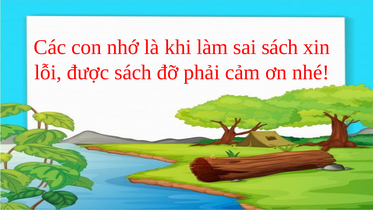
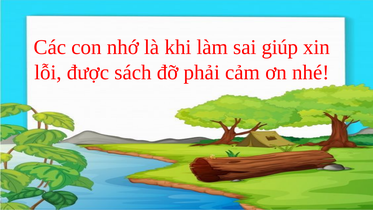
sai sách: sách -> giúp (280, 47)
